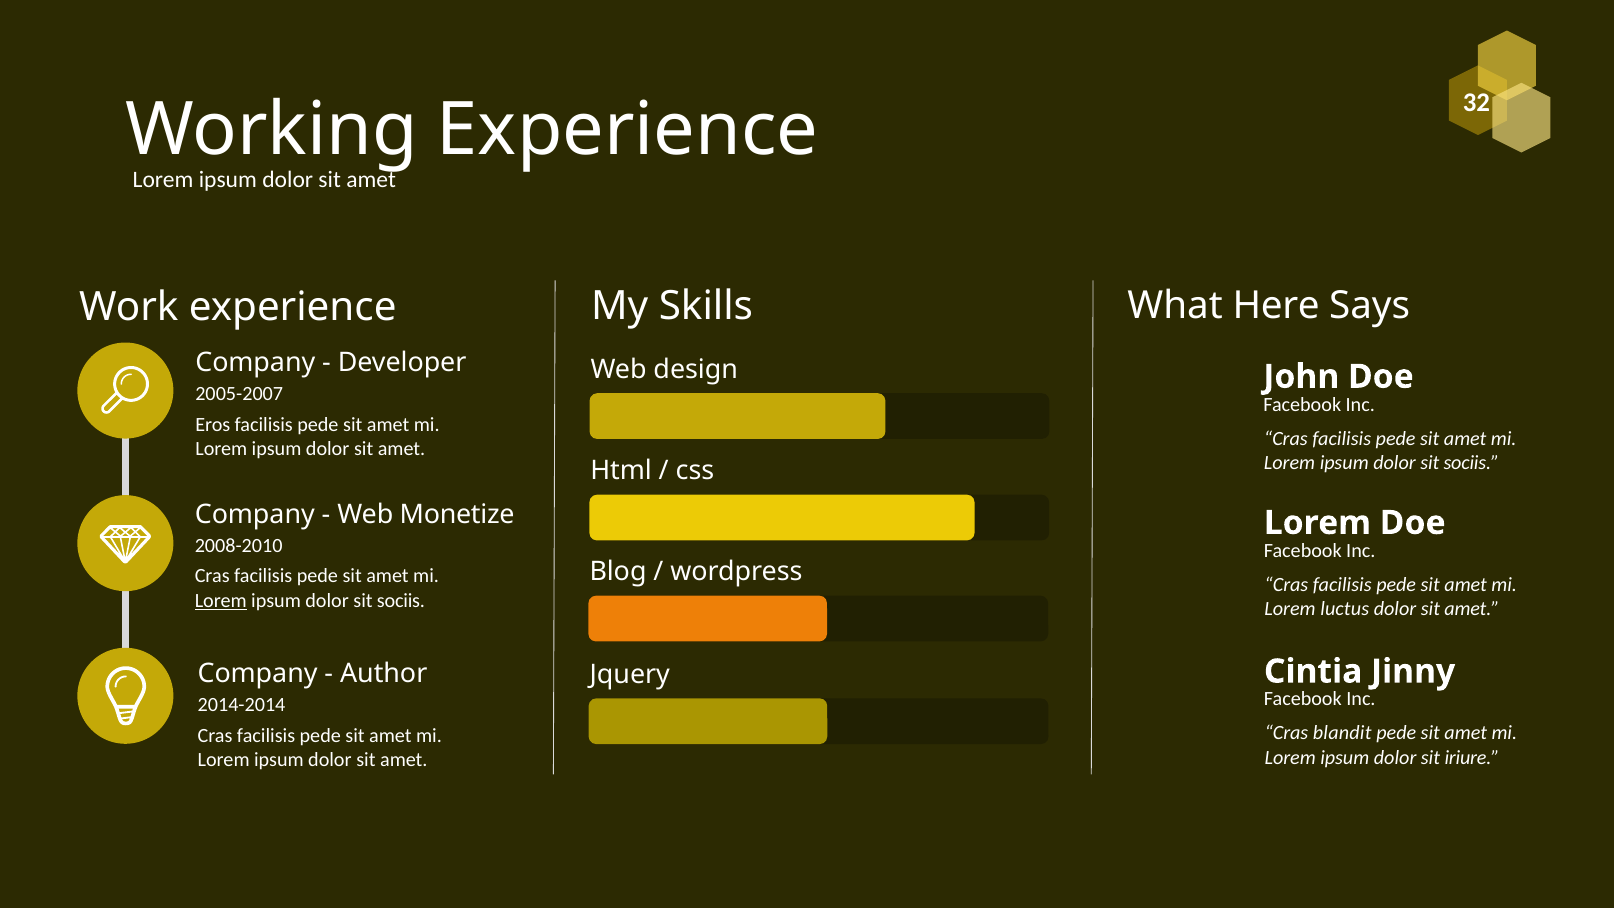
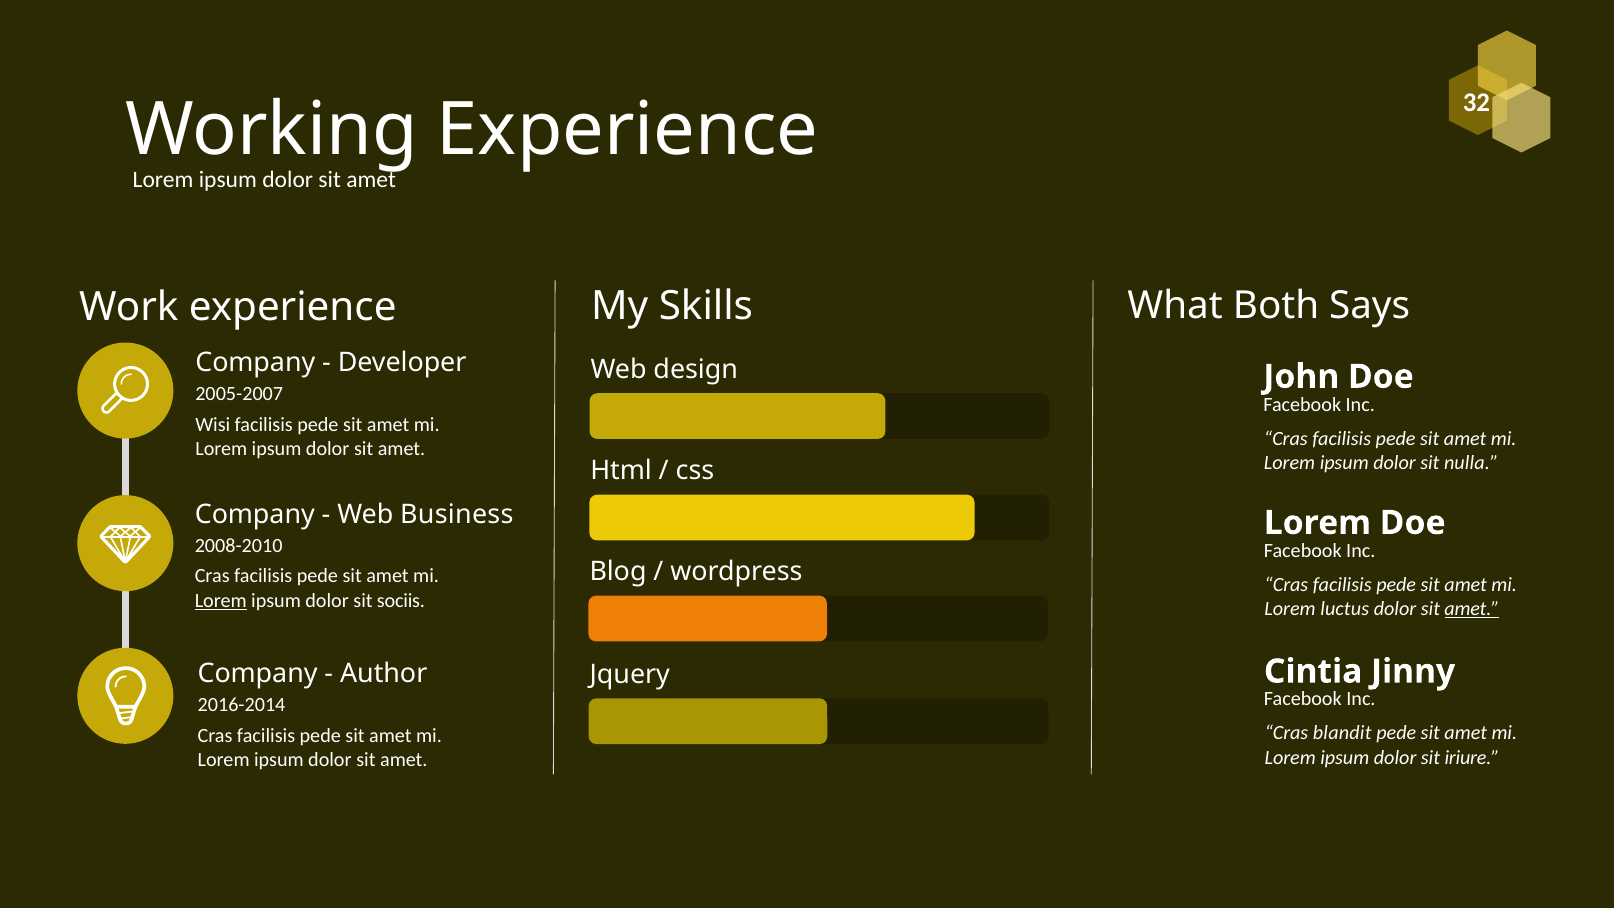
Here: Here -> Both (1276, 306)
Eros: Eros -> Wisi (213, 425)
sociis: sociis -> nulla (1471, 463)
Monetize: Monetize -> Business (457, 514)
amet underline: none -> present (1472, 609)
2014-2014: 2014-2014 -> 2016-2014 (242, 705)
